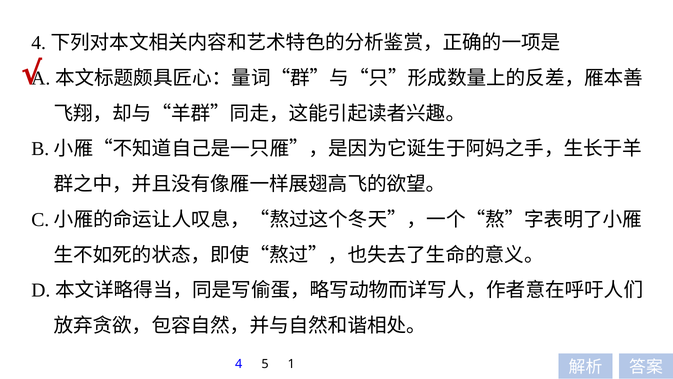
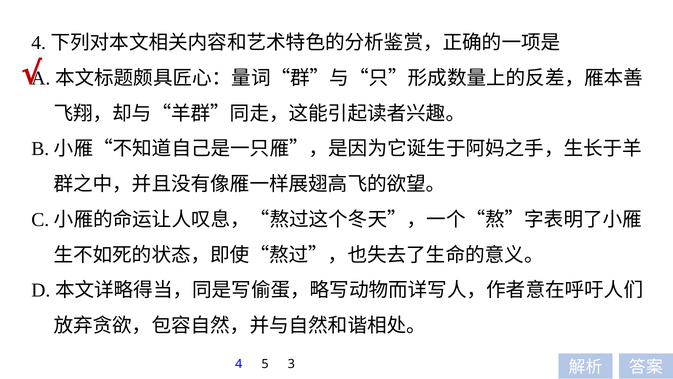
1: 1 -> 3 (291, 364)
